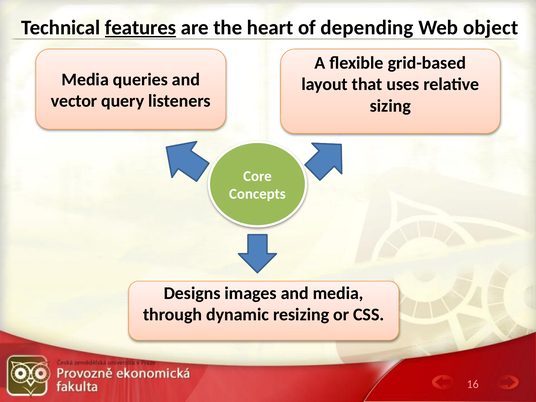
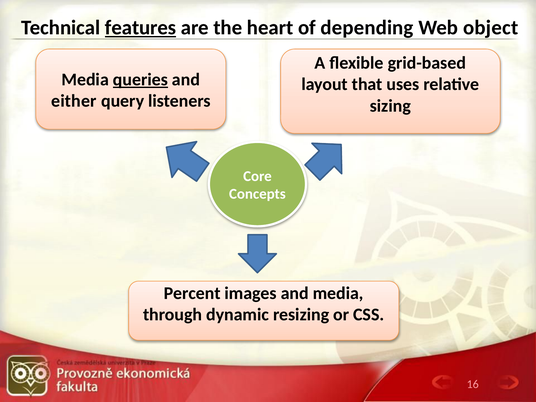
queries underline: none -> present (140, 80)
vector: vector -> either (74, 101)
Designs: Designs -> Percent (192, 293)
